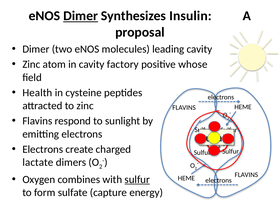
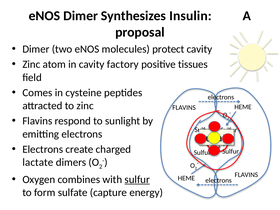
Dimer underline: present -> none (81, 16)
leading: leading -> protect (168, 49)
whose: whose -> tissues (193, 64)
Health: Health -> Comes (37, 93)
